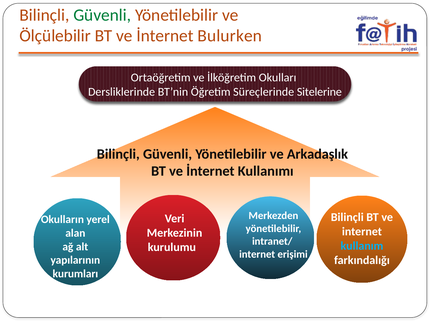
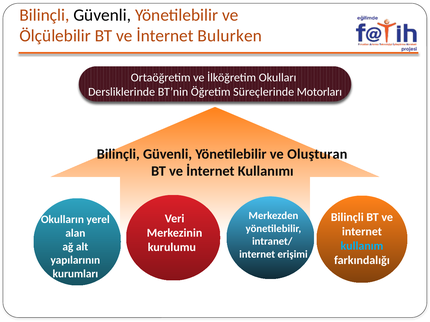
Güvenli colour: green -> black (102, 15)
Sitelerine: Sitelerine -> Motorları (319, 92)
Arkadaşlık: Arkadaşlık -> Oluşturan (317, 154)
